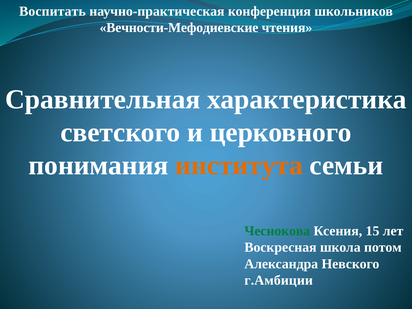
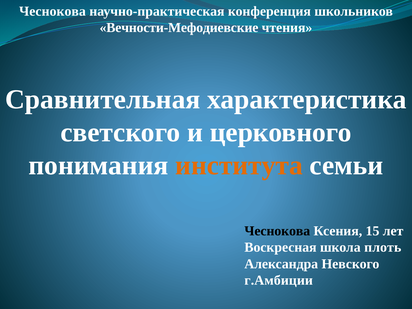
Воспитать: Воспитать -> Чеснокова (52, 11)
Чеснокова colour: green -> black (277, 231)
потом: потом -> плоть (383, 247)
